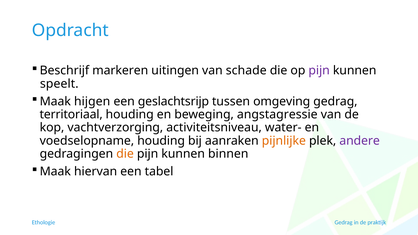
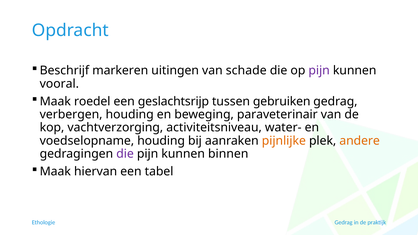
speelt: speelt -> vooral (59, 84)
hijgen: hijgen -> roedel (92, 101)
omgeving: omgeving -> gebruiken (282, 101)
territoriaal: territoriaal -> verbergen (71, 115)
angstagressie: angstagressie -> paraveterinair (277, 115)
andere colour: purple -> orange (360, 141)
die colour: orange -> purple (125, 154)
